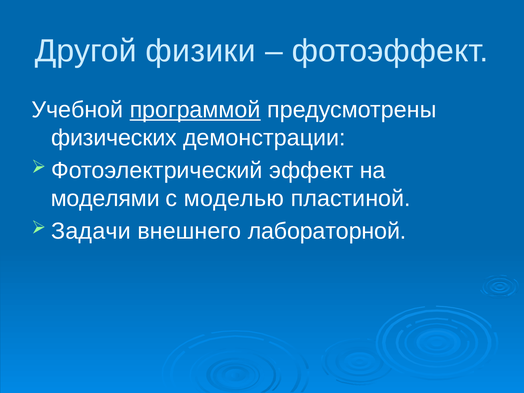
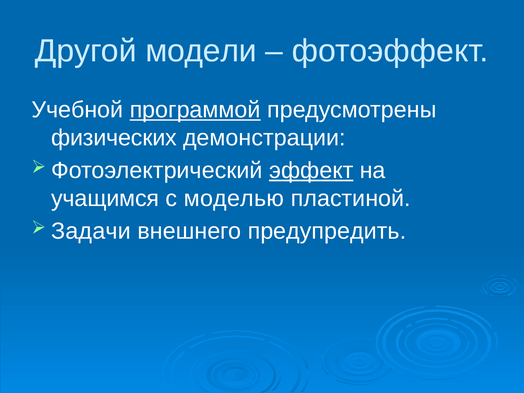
физики: физики -> модели (201, 51)
эффект underline: none -> present (311, 170)
моделями: моделями -> учащимся (105, 198)
лабораторной: лабораторной -> предупредить (327, 231)
